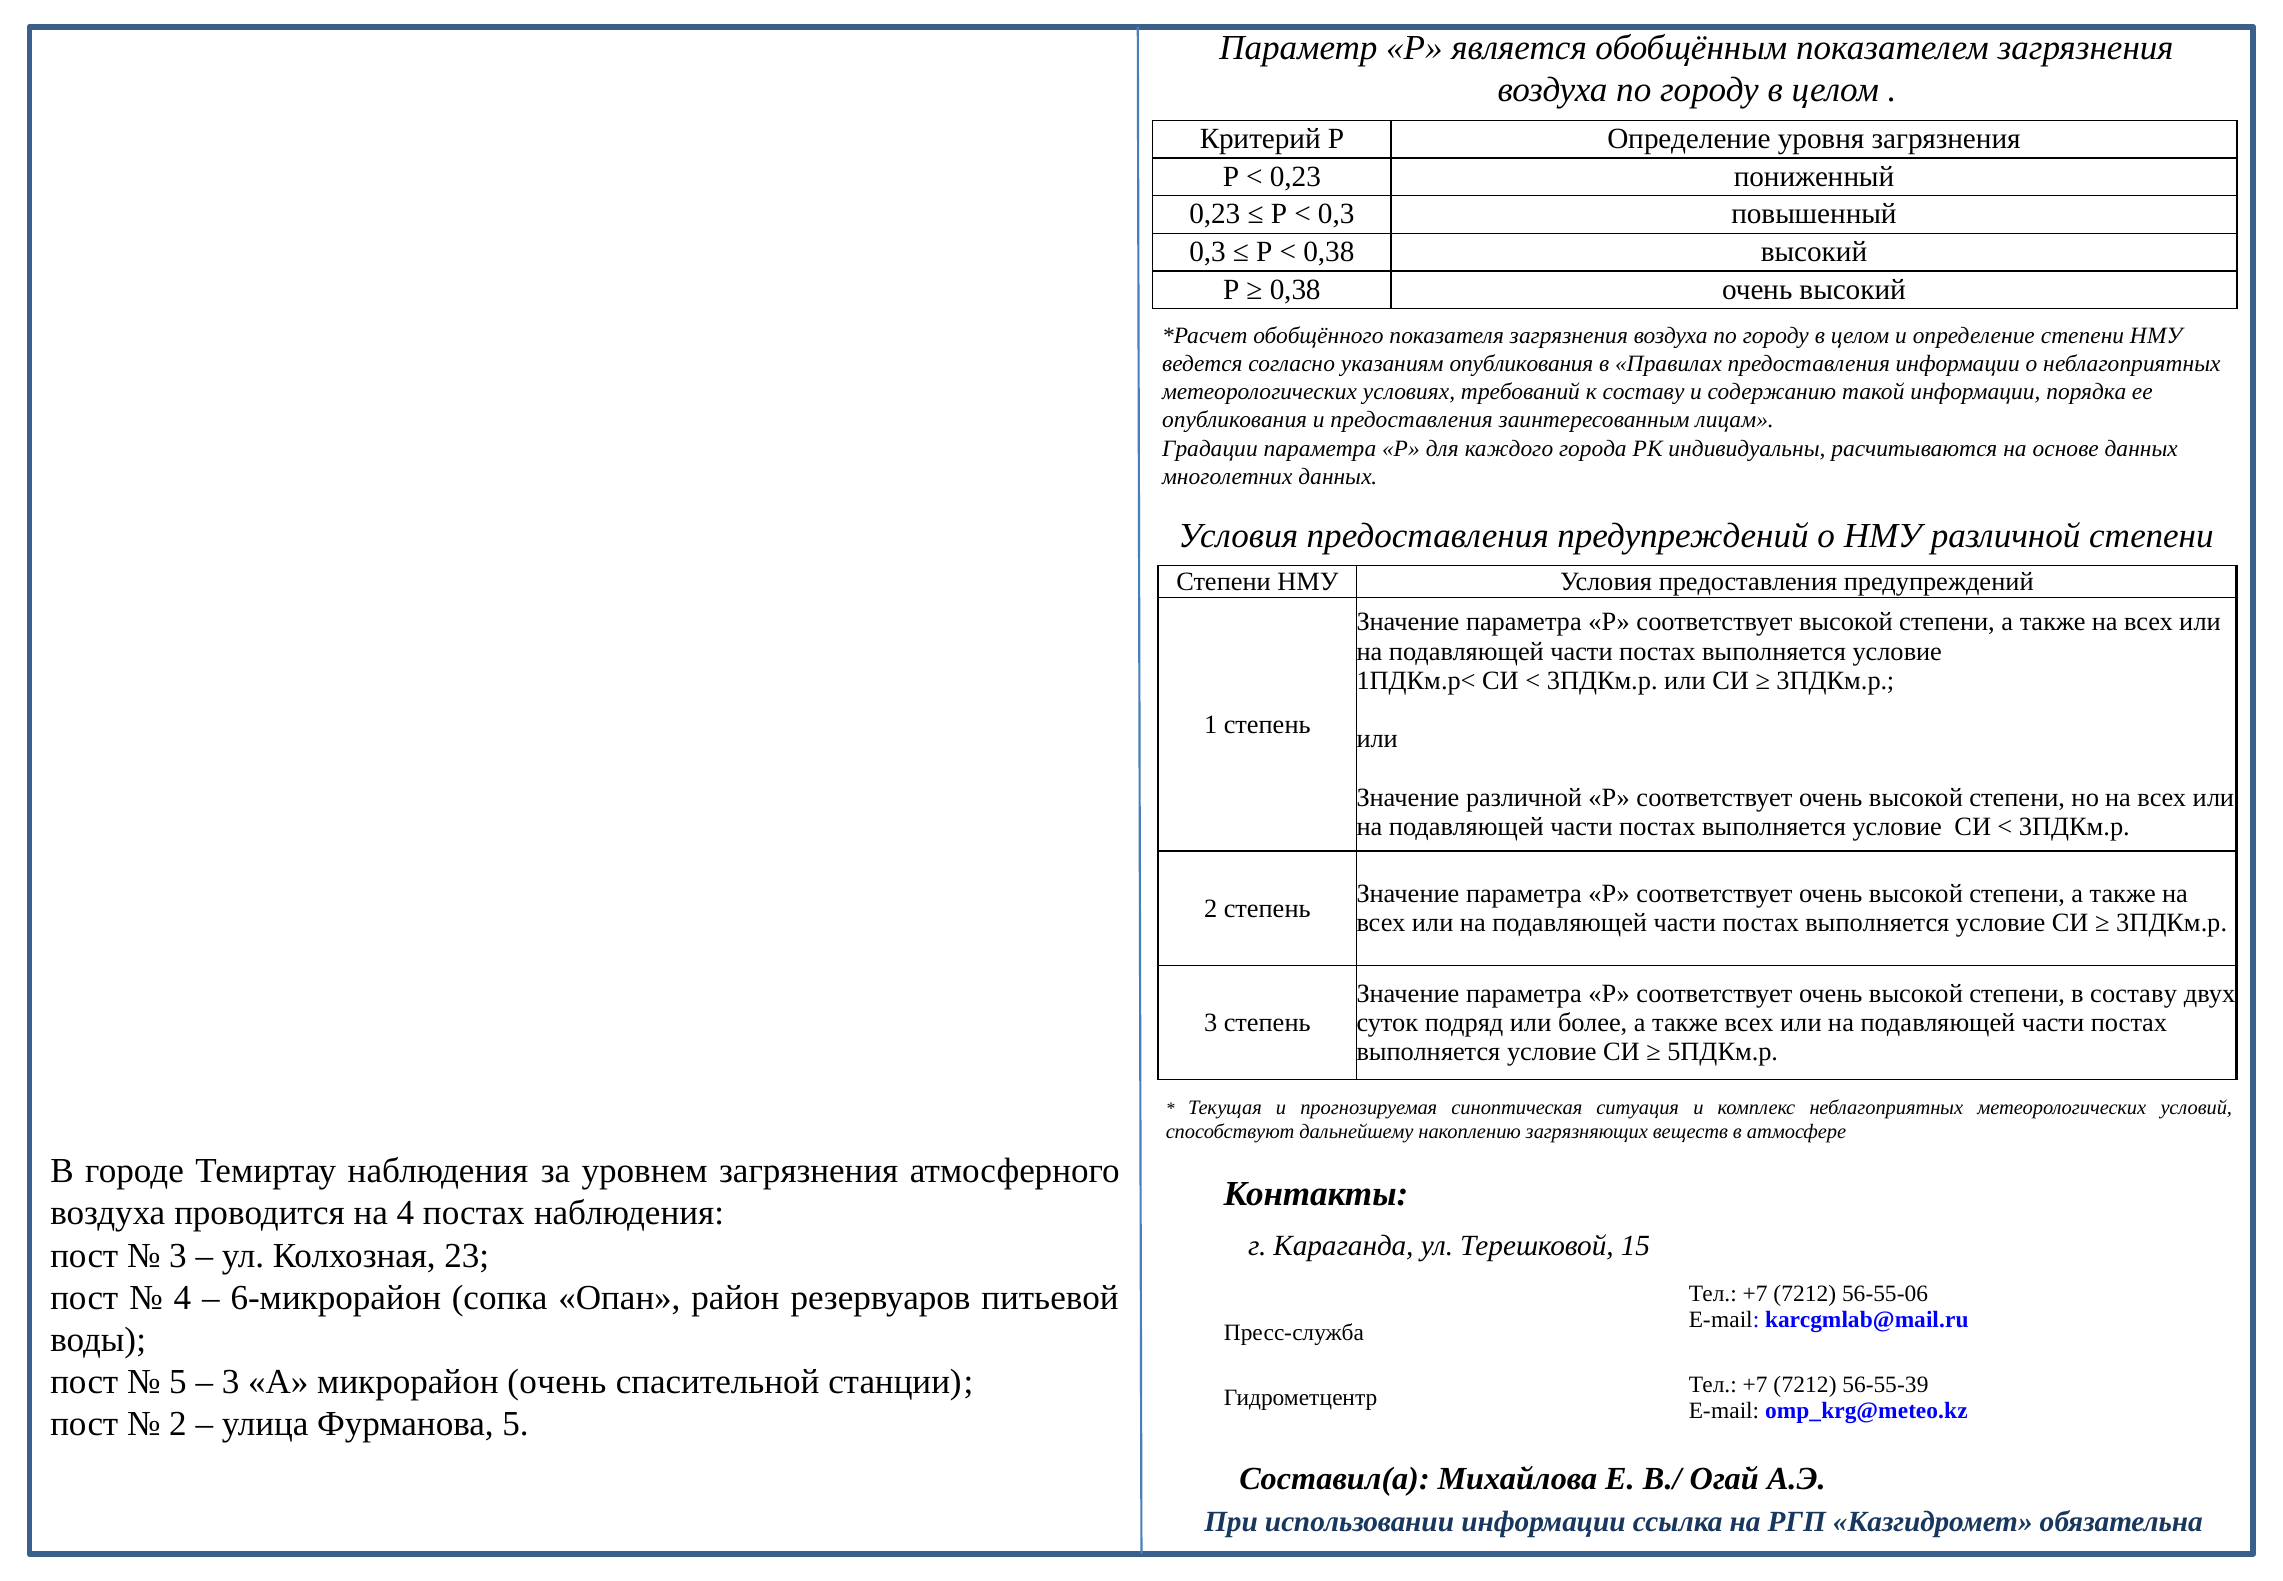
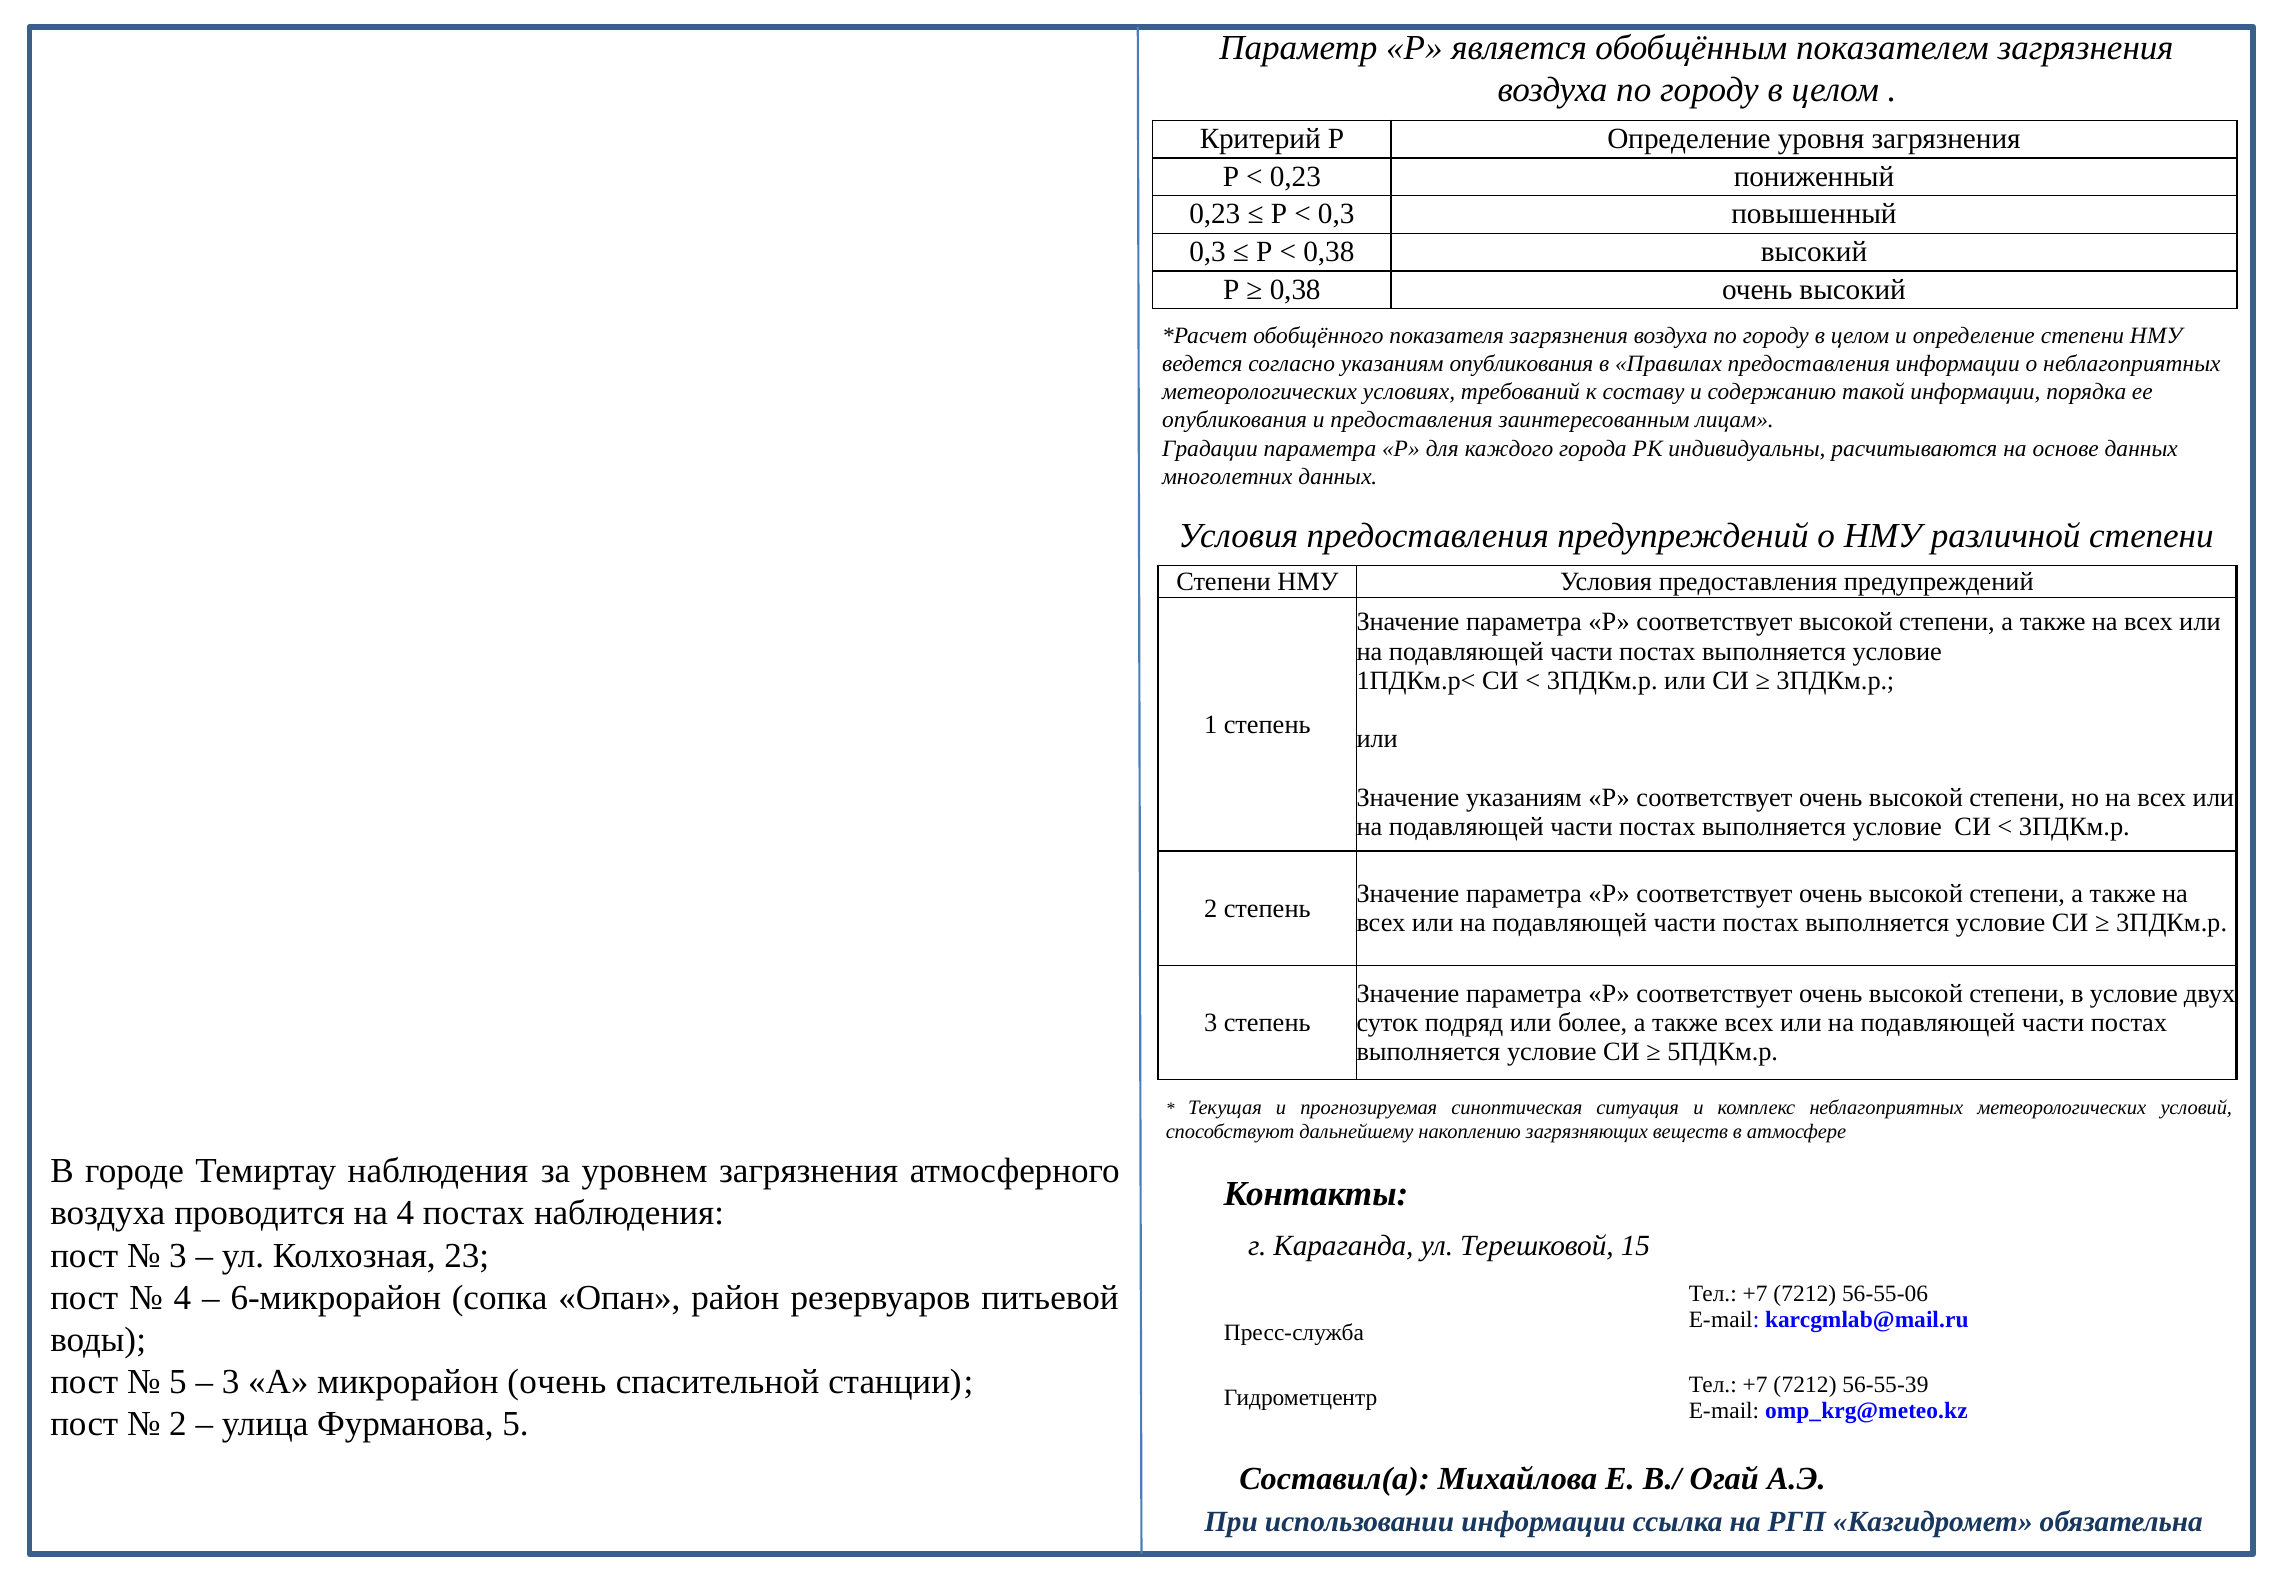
Значение различной: различной -> указаниям (1524, 797)
в составу: составу -> условие (2134, 993)
